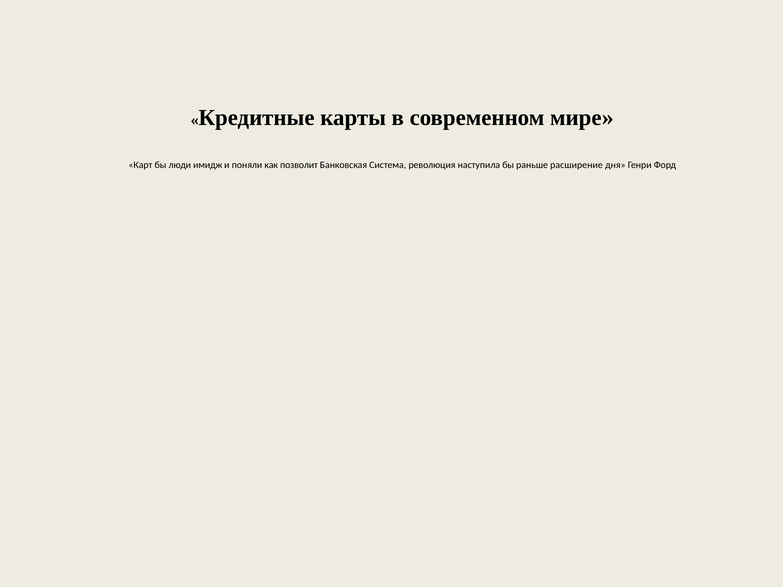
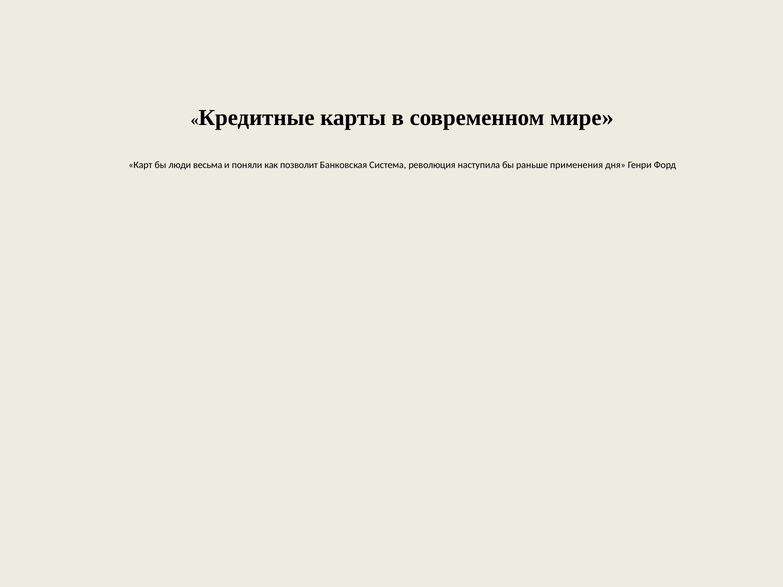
имидж: имидж -> весьма (208, 165)
расширение: расширение -> применения (577, 165)
